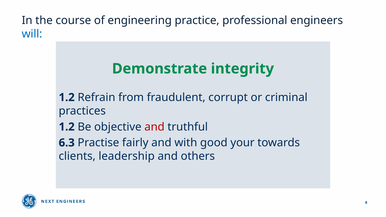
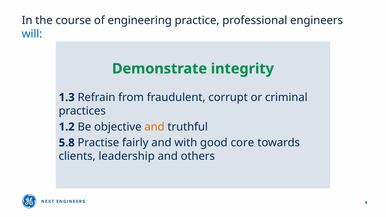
1.2: 1.2 -> 1.3 (67, 97)
and colour: red -> orange (154, 127)
6.3: 6.3 -> 5.8 (67, 143)
your: your -> core (242, 143)
